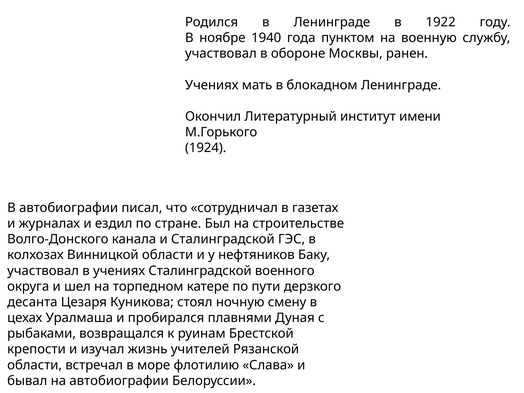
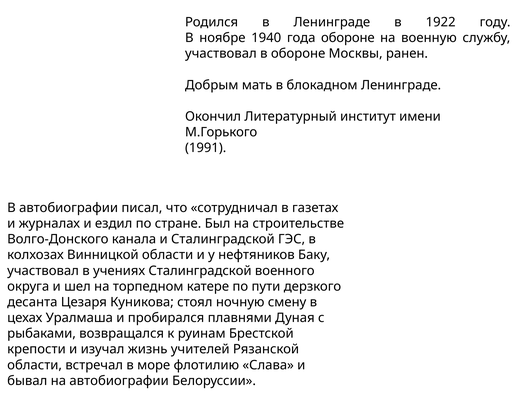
года пунктом: пунктом -> обороне (348, 38)
Учениях: Учениях -> Добрым (212, 85)
1924: 1924 -> 1991 (206, 148)
